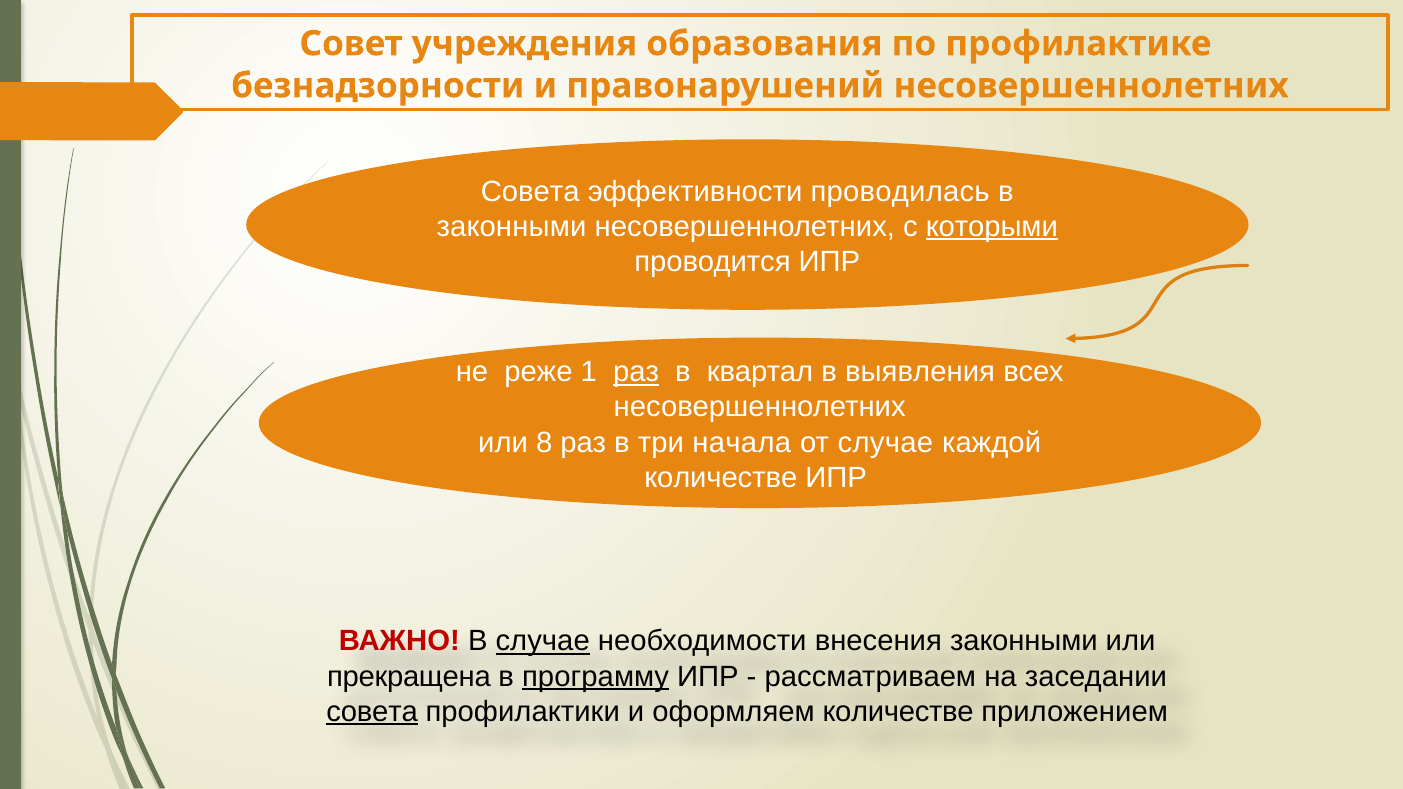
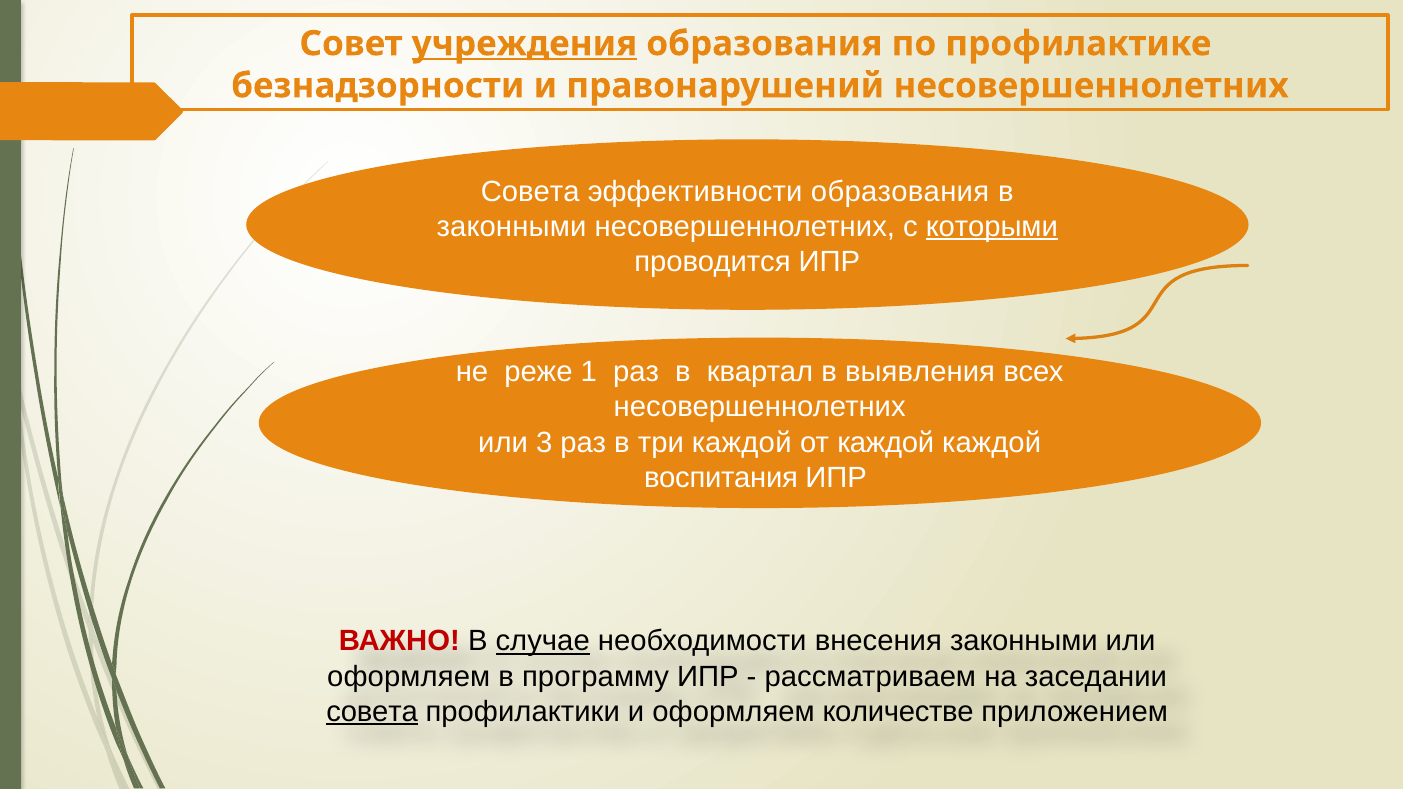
учреждения underline: none -> present (524, 44)
эффективности проводилась: проводилась -> образования (900, 192)
раз underline: present -> none (636, 372)
8: 8 -> 3 (544, 442)
три начала: начала -> каждой (742, 442)
от случае: случае -> каждой (886, 442)
количестве: количестве -> воспитания (721, 478)
прекращена: прекращена -> оформляем (409, 677)
программу underline: present -> none (596, 677)
